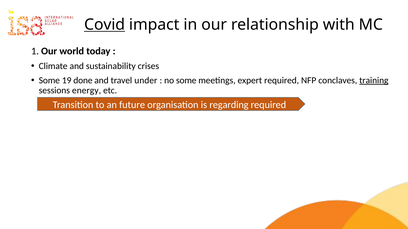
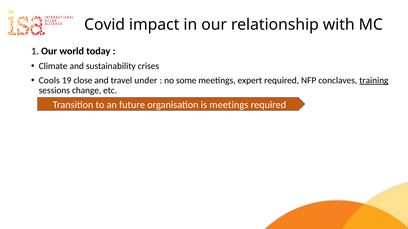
Covid underline: present -> none (105, 25)
Some: Some -> Cools (49, 80)
done: done -> close (83, 80)
energy: energy -> change (87, 91)
is regarding: regarding -> meetings (229, 105)
